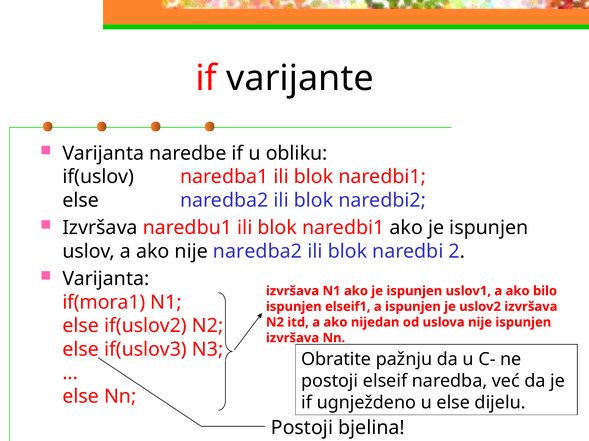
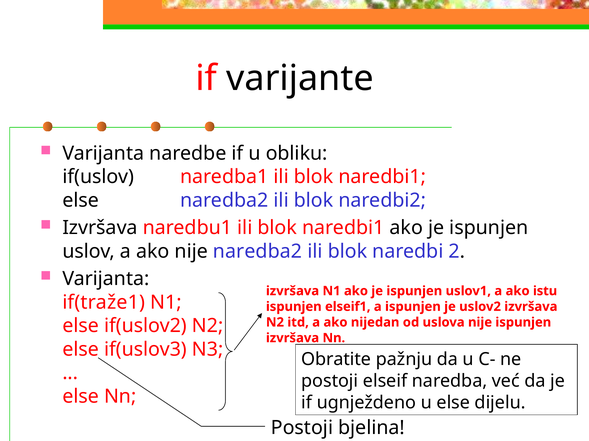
bilo: bilo -> istu (545, 291)
if(mora1: if(mora1 -> if(traže1 (104, 303)
